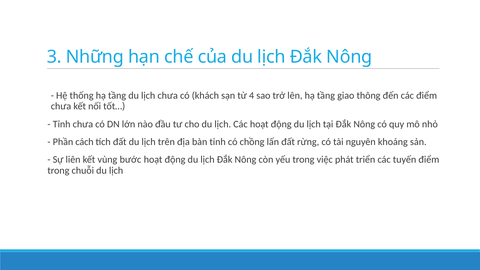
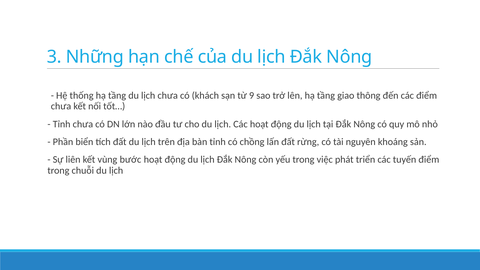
4: 4 -> 9 (252, 95)
cách: cách -> biển (84, 142)
